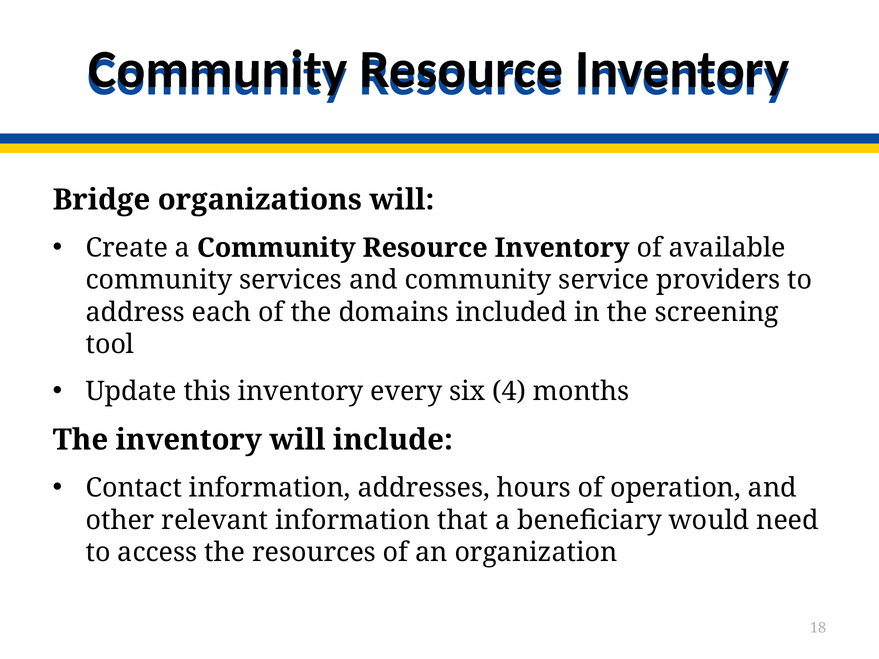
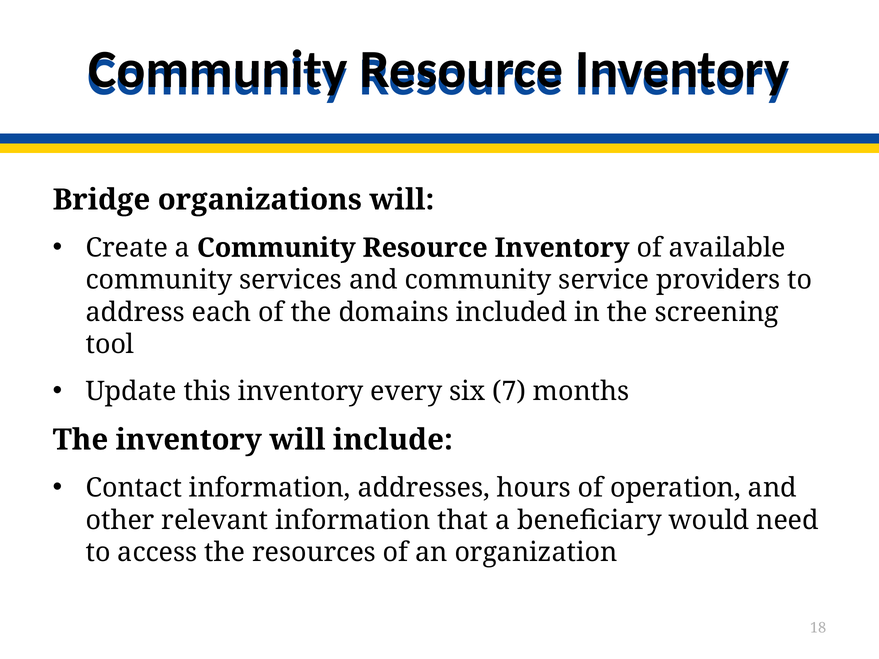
4: 4 -> 7 (509, 391)
